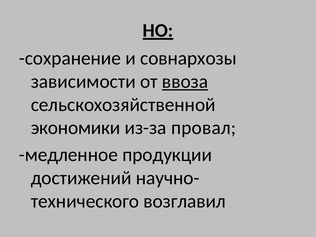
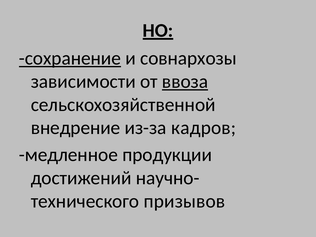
сохранение underline: none -> present (70, 58)
экономики: экономики -> внедрение (76, 128)
провал: провал -> кадров (204, 128)
возглавил: возглавил -> призывов (184, 201)
